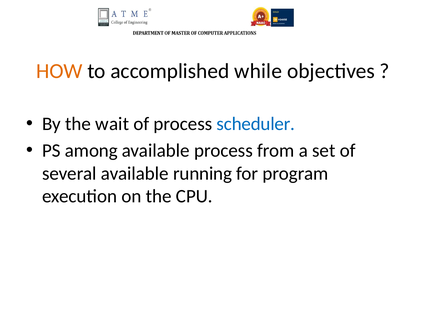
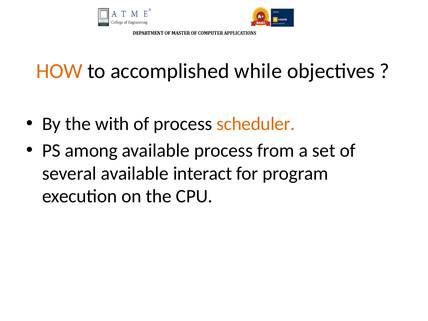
wait: wait -> with (112, 124)
scheduler colour: blue -> orange (256, 124)
running: running -> interact (203, 174)
